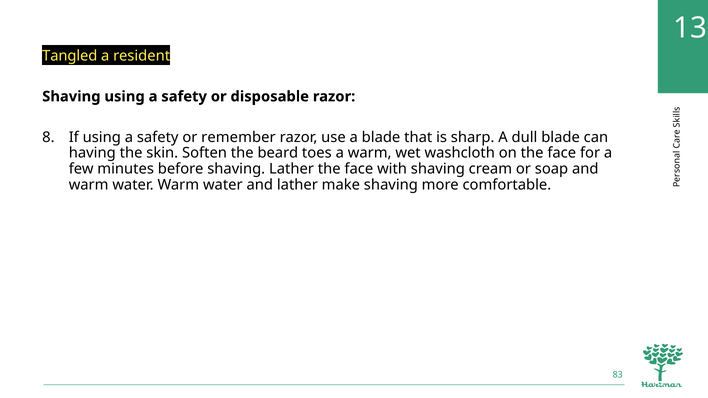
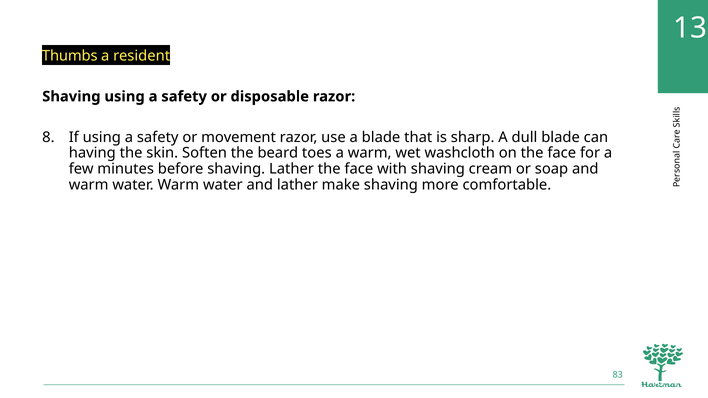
Tangled: Tangled -> Thumbs (70, 56)
remember: remember -> movement (239, 137)
